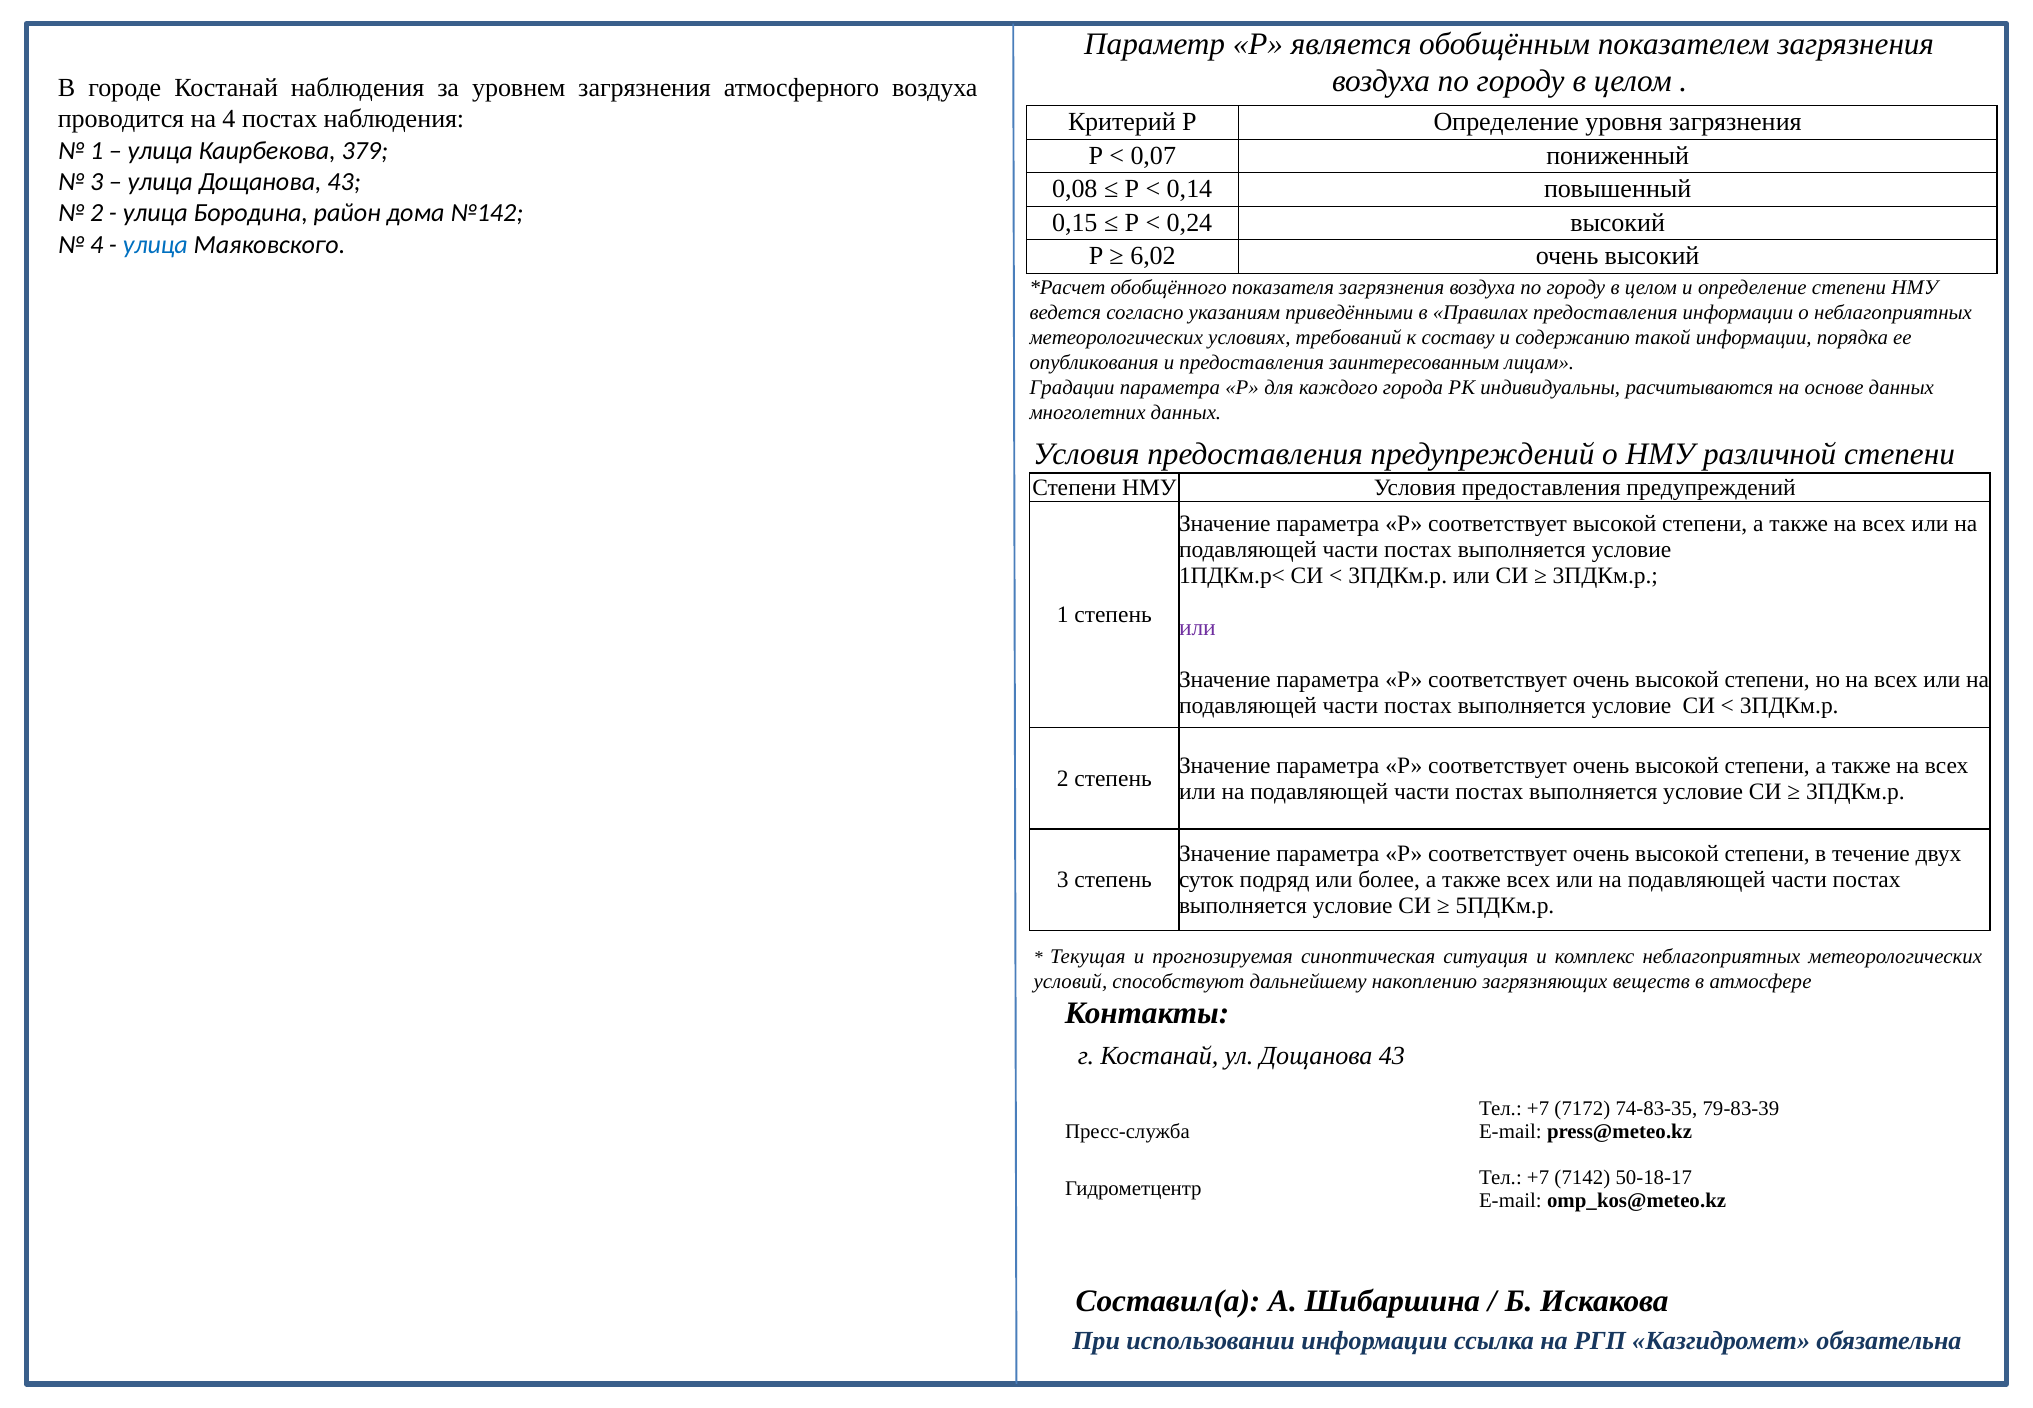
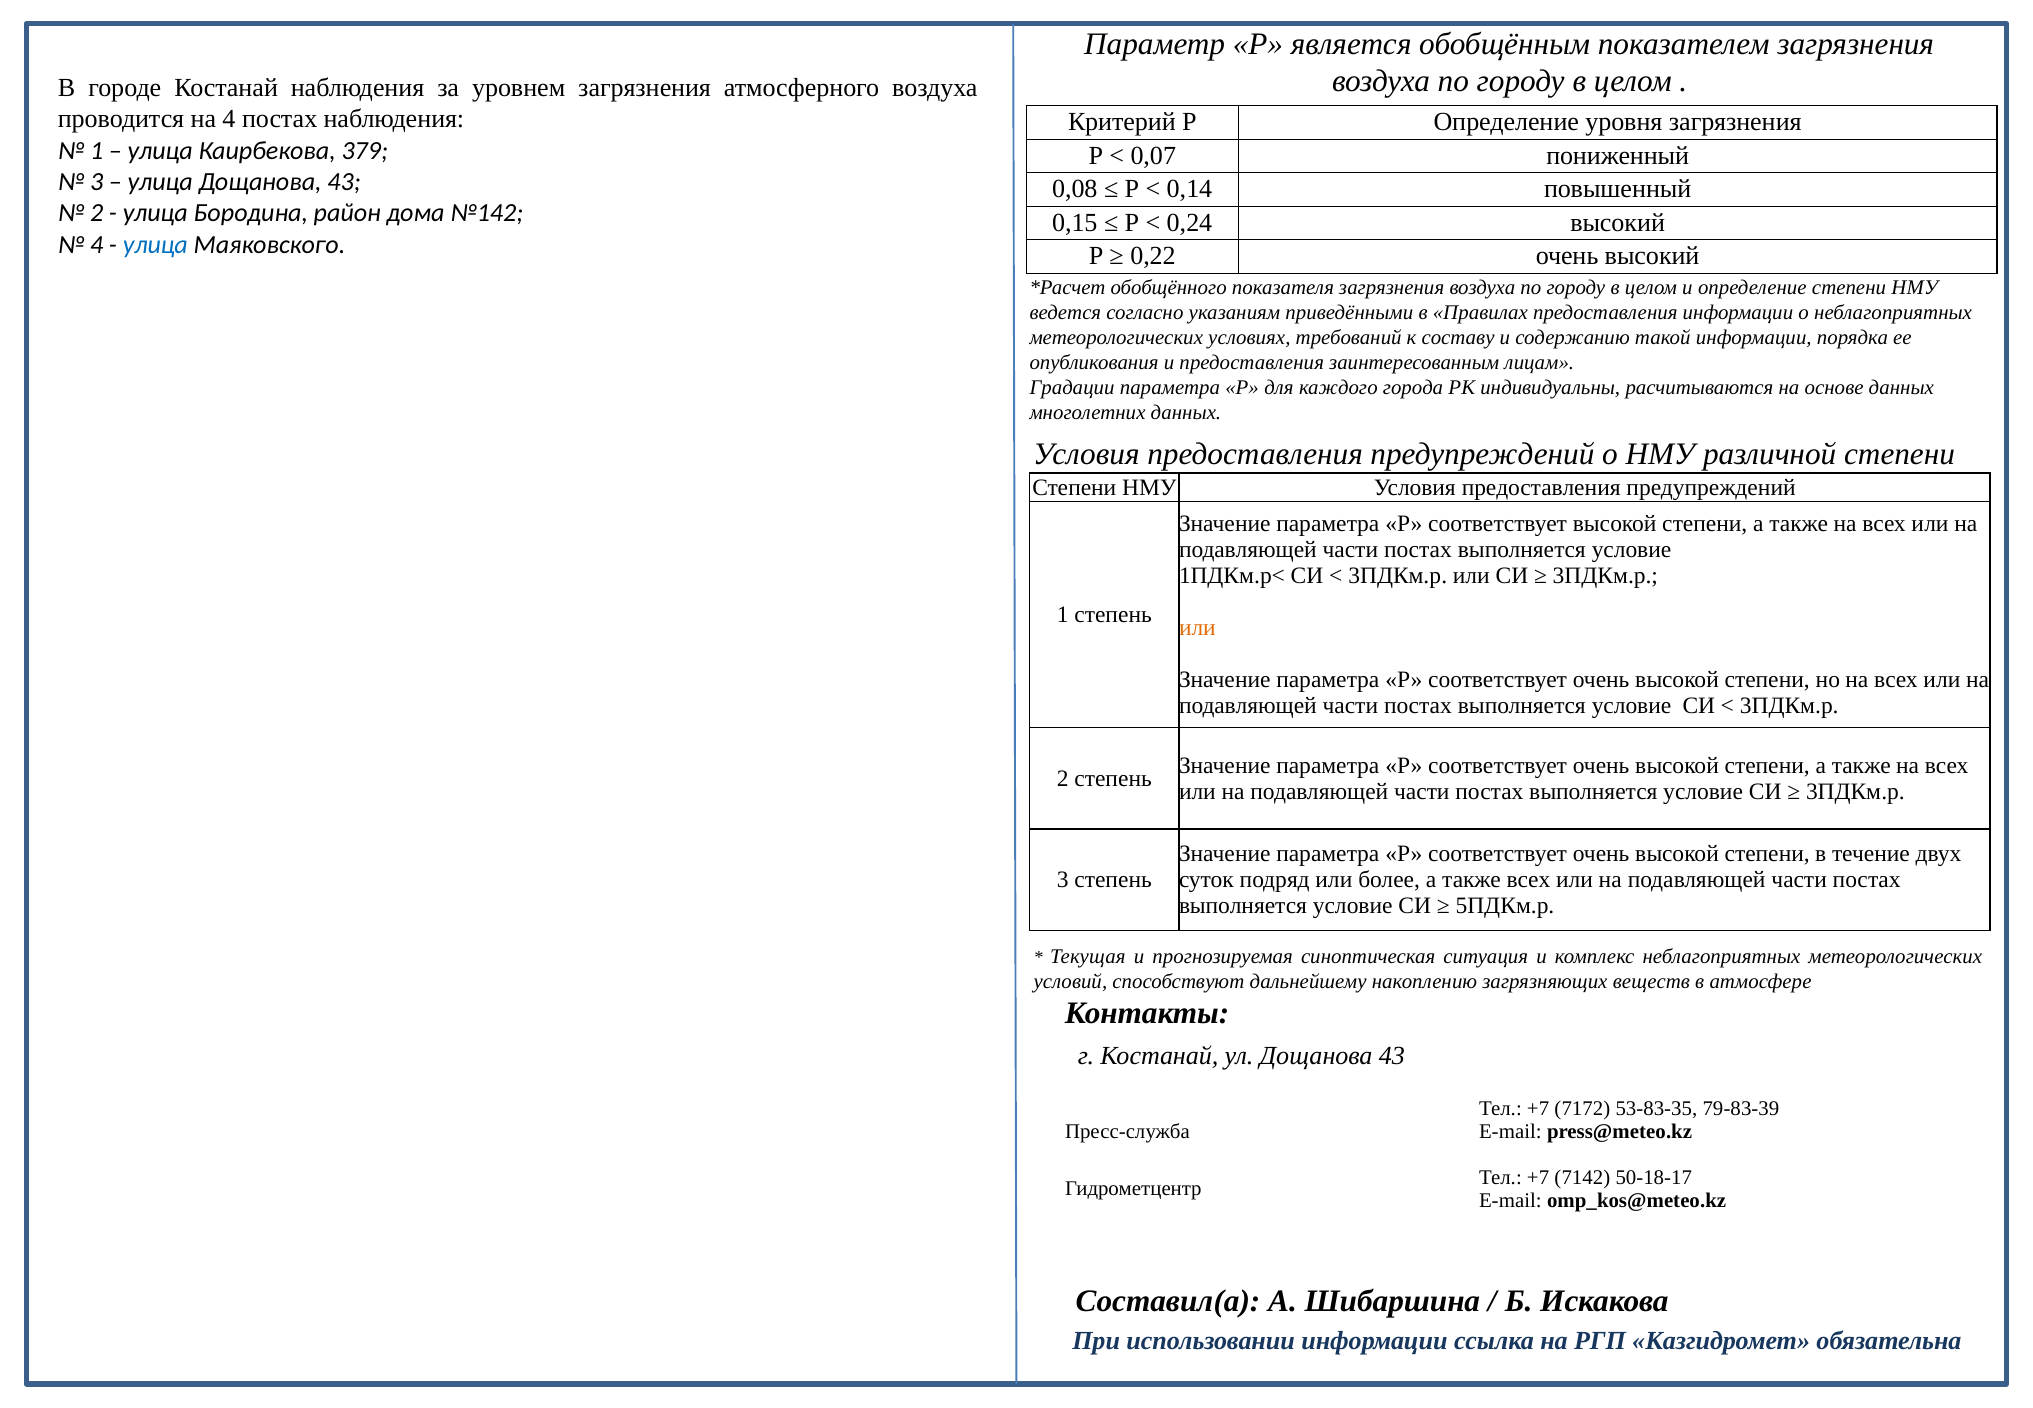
6,02: 6,02 -> 0,22 (1153, 256)
или colour: purple -> orange (1197, 627)
74-83-35: 74-83-35 -> 53-83-35 (1656, 1108)
